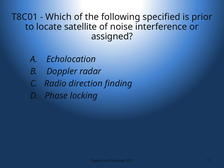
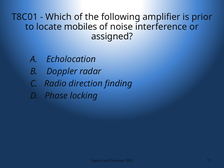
specified: specified -> amplifier (161, 17)
satellite: satellite -> mobiles (81, 27)
